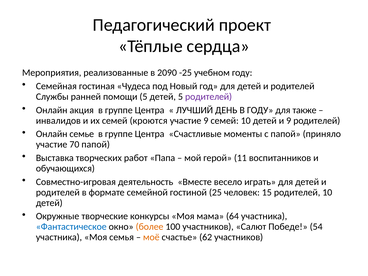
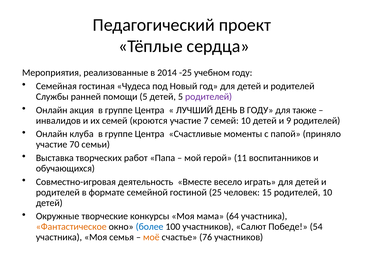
2090: 2090 -> 2014 (167, 73)
участие 9: 9 -> 7 (206, 121)
семье: семье -> клуба (82, 134)
70 папой: папой -> семьи (96, 145)
Фантастическое colour: blue -> orange (71, 227)
более colour: orange -> blue (150, 227)
62: 62 -> 76 (206, 237)
